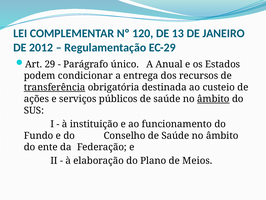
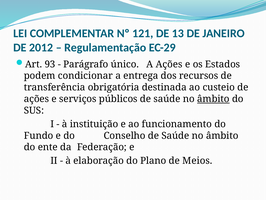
120: 120 -> 121 (143, 33)
29: 29 -> 93 (50, 64)
A Anual: Anual -> Ações (169, 64)
transferência underline: present -> none (55, 87)
